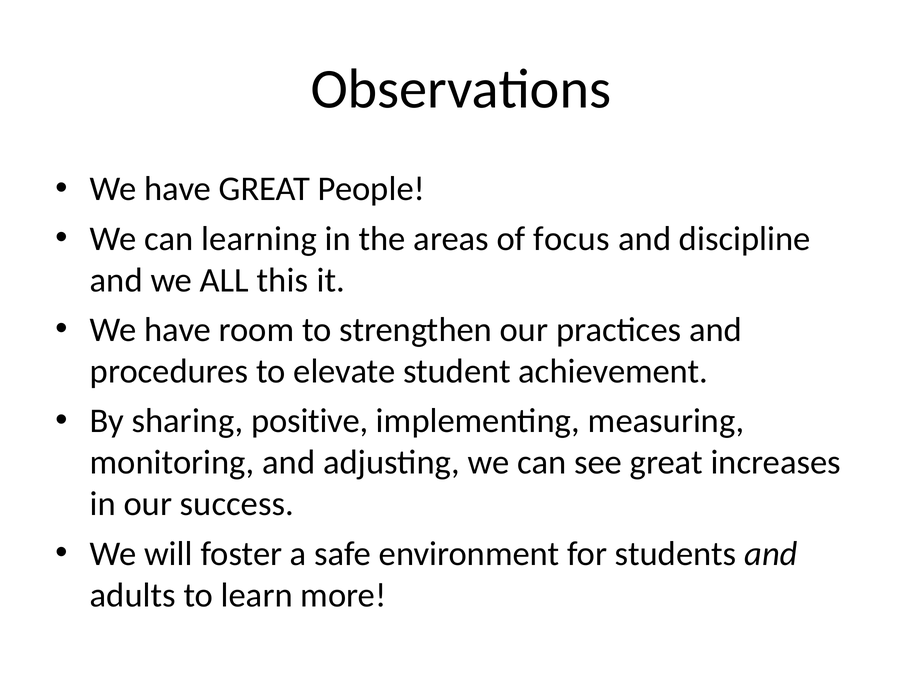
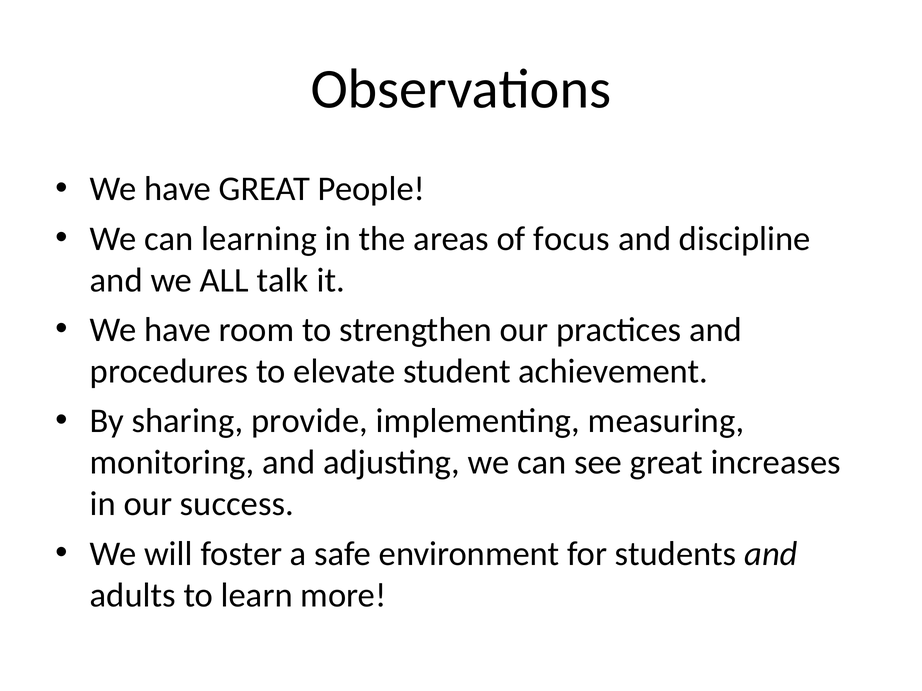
this: this -> talk (283, 280)
positive: positive -> provide (310, 421)
